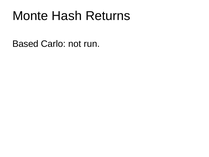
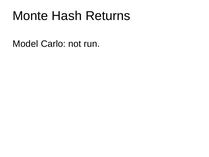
Based: Based -> Model (25, 44)
